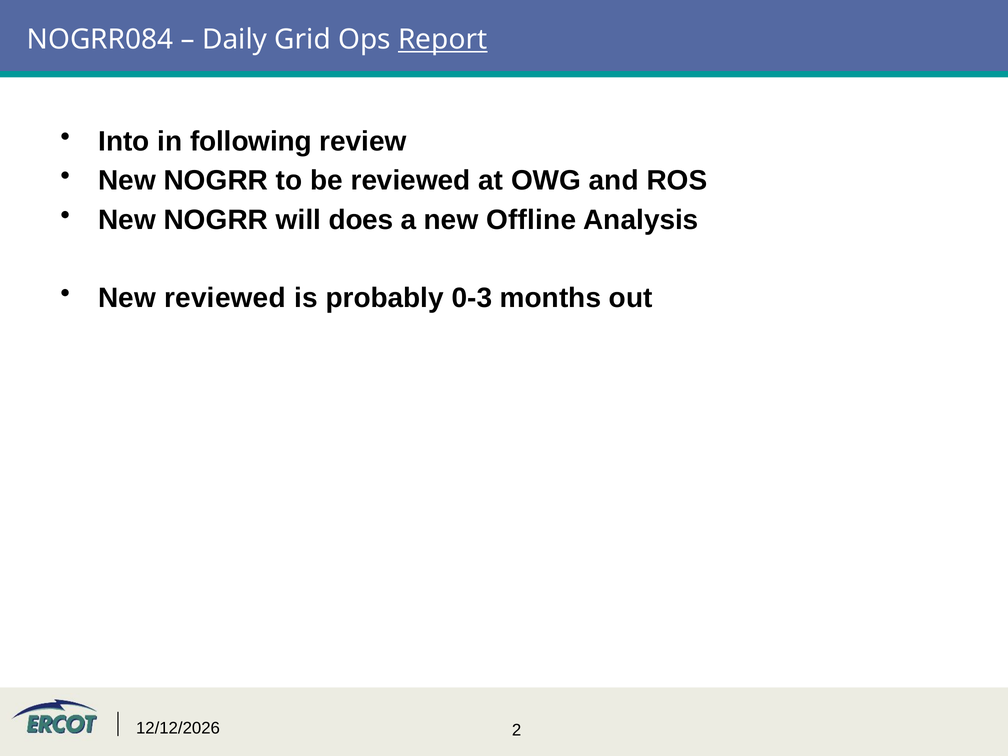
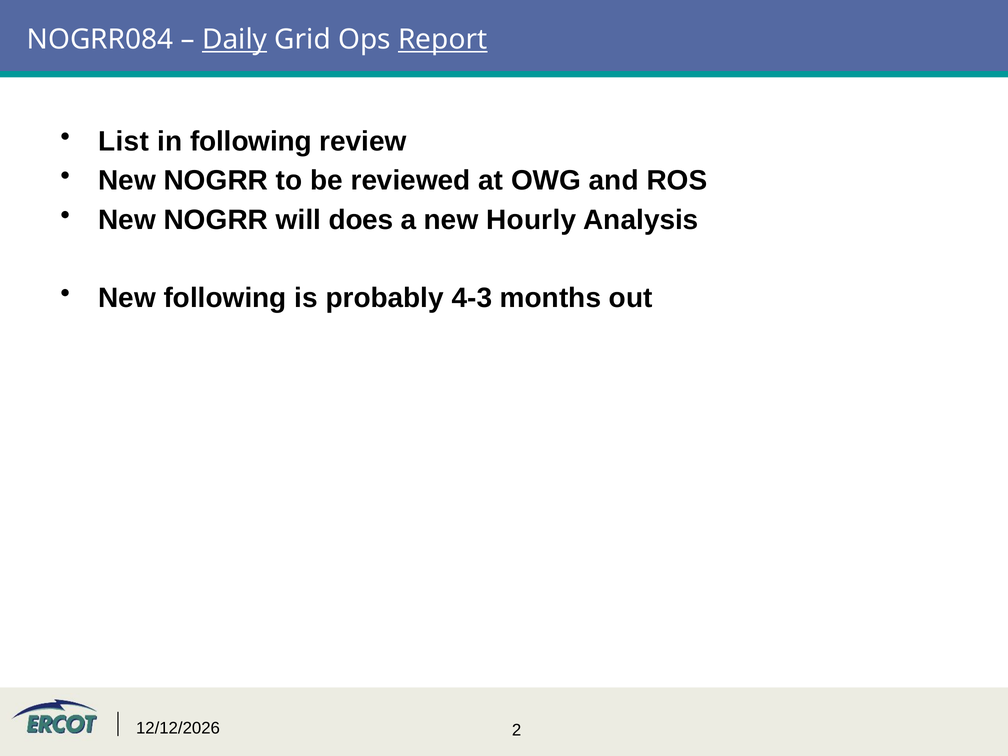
Daily underline: none -> present (235, 40)
Into: Into -> List (124, 141)
Offline: Offline -> Hourly (531, 220)
New reviewed: reviewed -> following (225, 298)
0-3: 0-3 -> 4-3 (472, 298)
